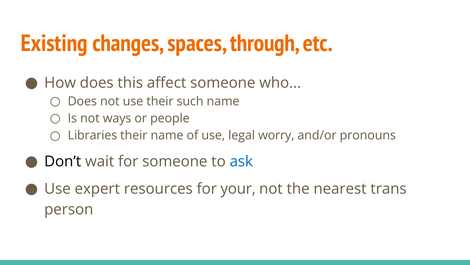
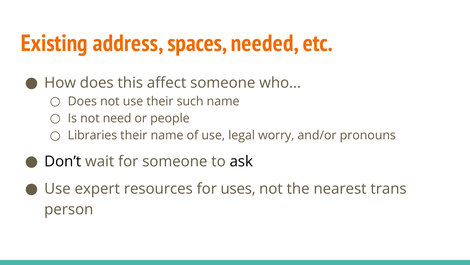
changes: changes -> address (128, 43)
through: through -> needed (265, 43)
ways: ways -> need (117, 118)
ask colour: blue -> black (241, 161)
your: your -> uses (238, 188)
